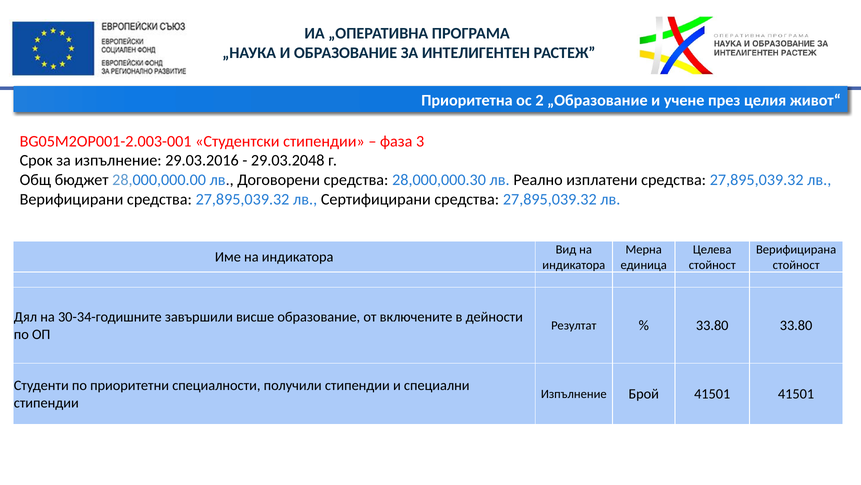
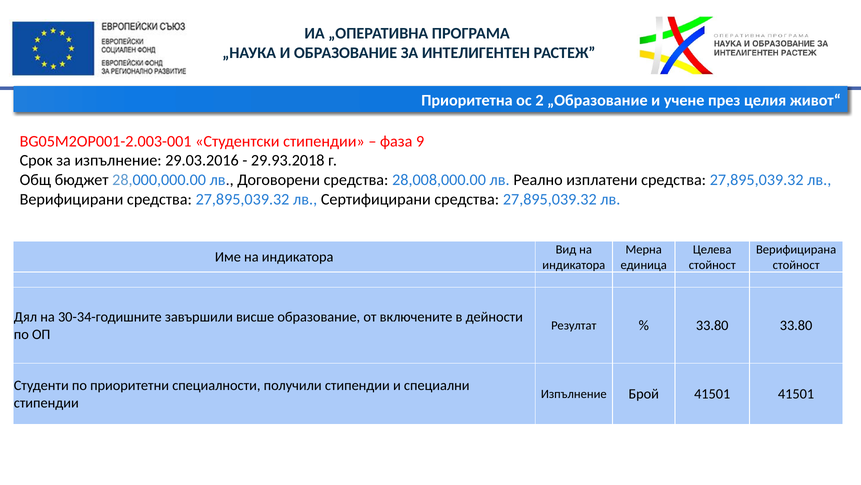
3: 3 -> 9 (420, 141)
29.03.2048: 29.03.2048 -> 29.93.2018 (288, 160)
28,000,000.30: 28,000,000.30 -> 28,008,000.00 (439, 180)
